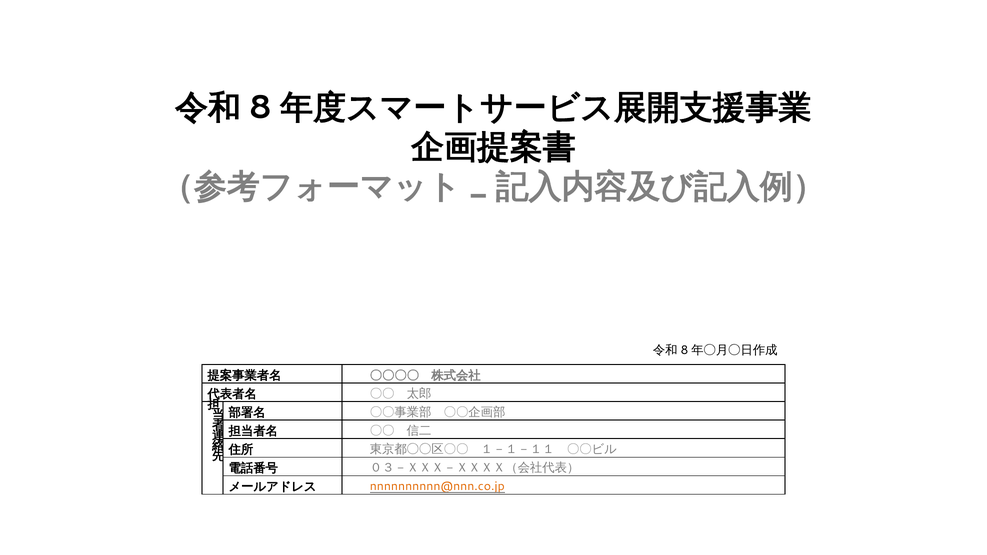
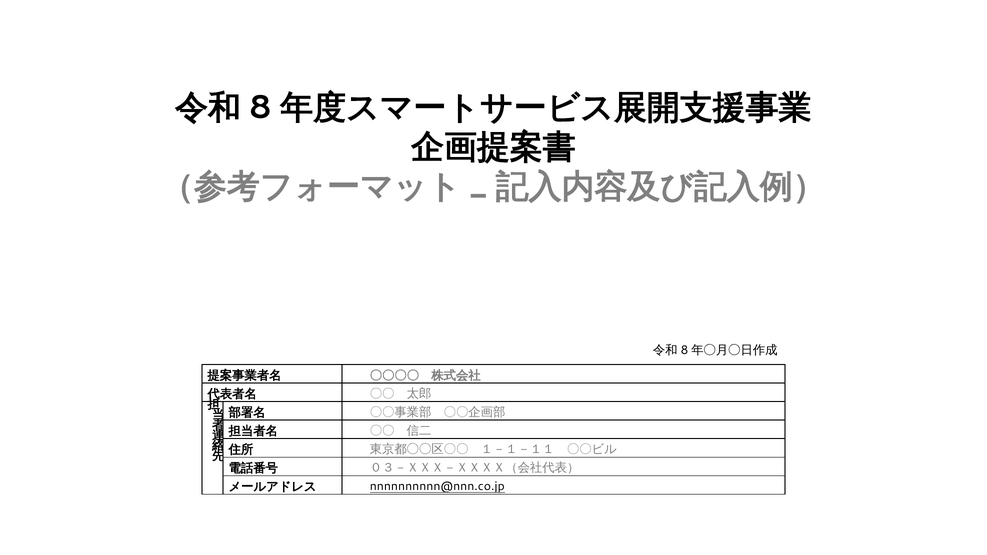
nnnnnnnnnn@nnn.co.jp colour: orange -> black (437, 486)
